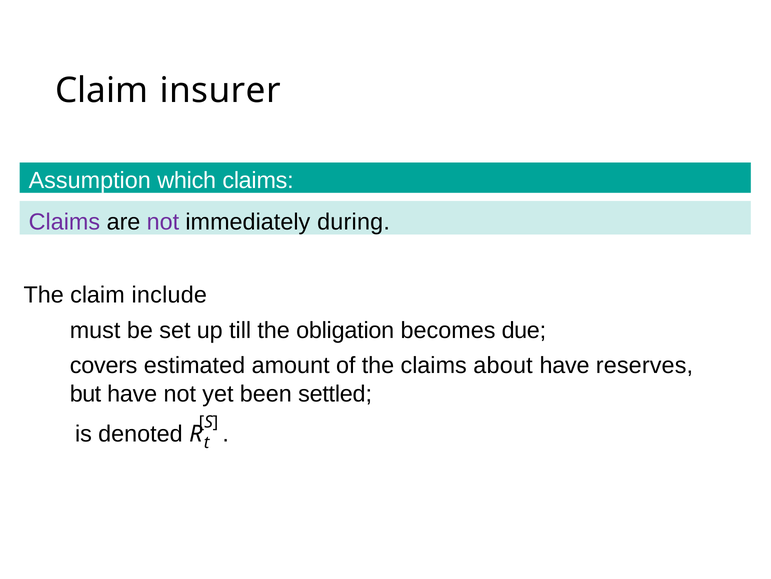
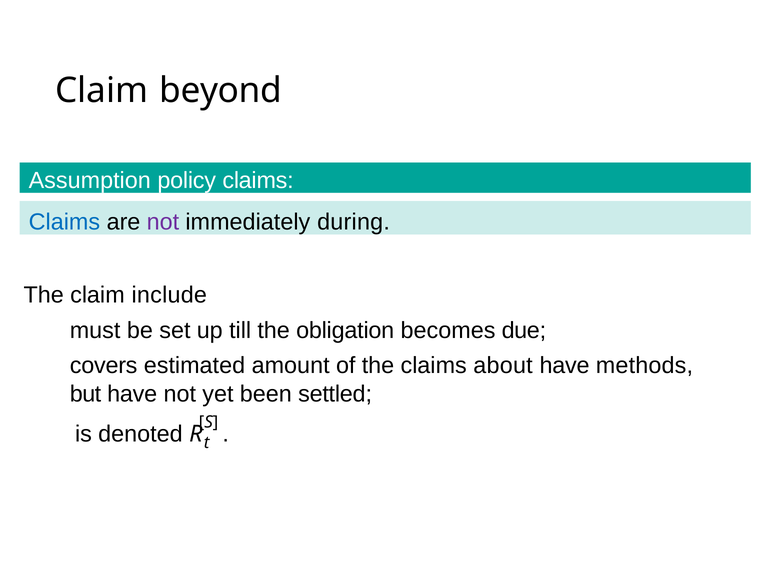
insurer: insurer -> beyond (221, 91)
which: which -> policy (187, 180)
Claims colour: purple -> blue (64, 222)
reserves: reserves -> methods (644, 365)
